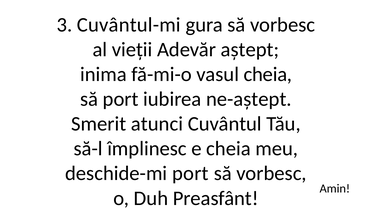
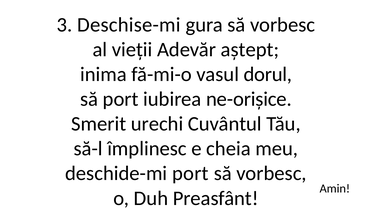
Cuvântul-mi: Cuvântul-mi -> Deschise-mi (129, 25)
vasul cheia: cheia -> dorul (268, 74)
ne-aștept: ne-aștept -> ne-orișice (249, 99)
atunci: atunci -> urechi (157, 124)
